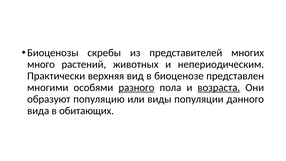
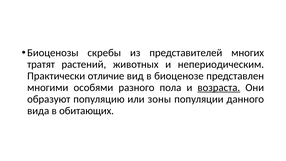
много: много -> тратят (41, 64)
верхняя: верхняя -> отличие (106, 76)
разного underline: present -> none (136, 87)
виды: виды -> зоны (159, 99)
